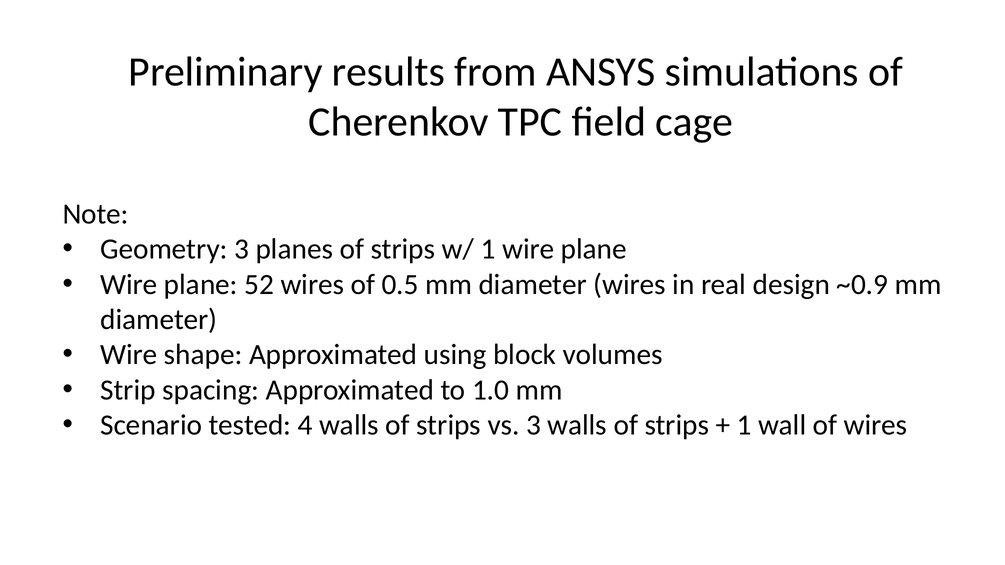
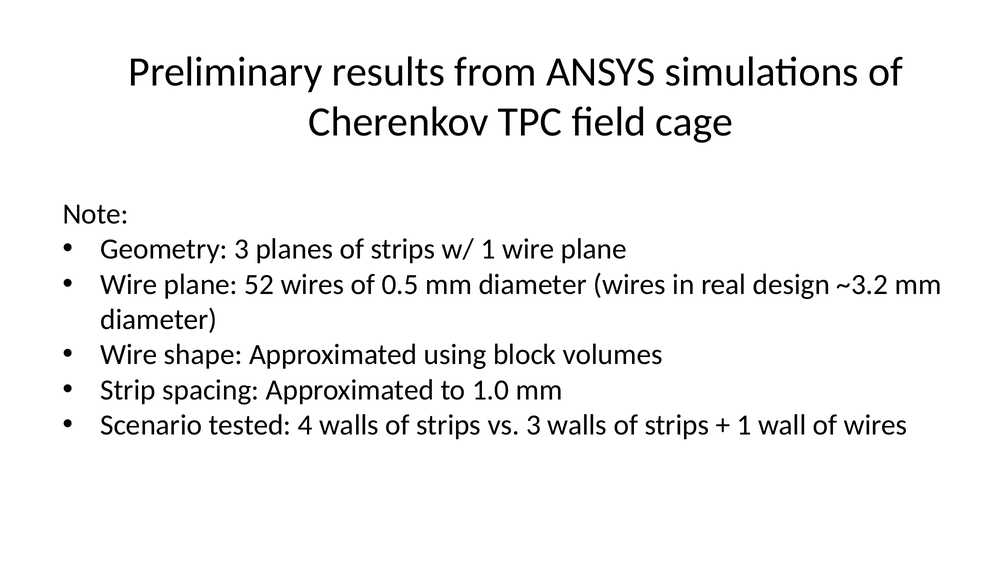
~0.9: ~0.9 -> ~3.2 (862, 285)
